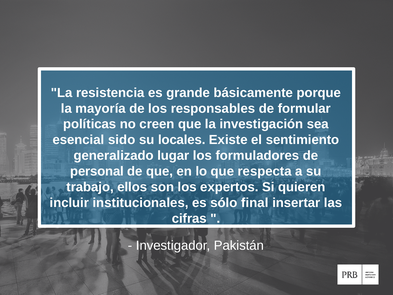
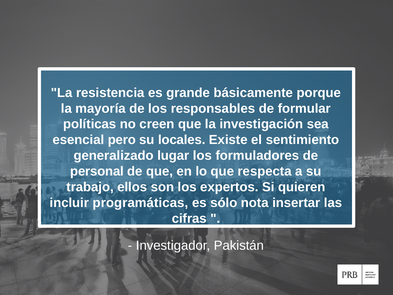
sido: sido -> pero (122, 140)
institucionales: institucionales -> programáticas (140, 203)
final: final -> nota (255, 203)
